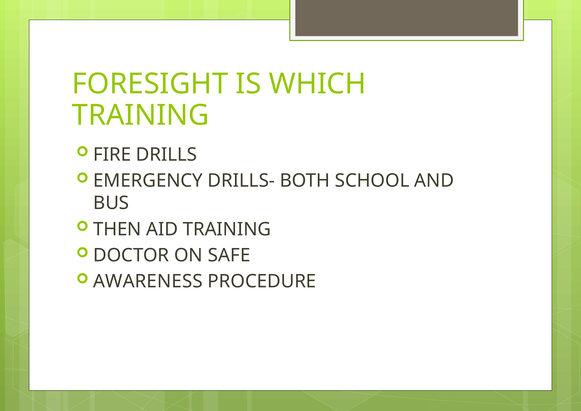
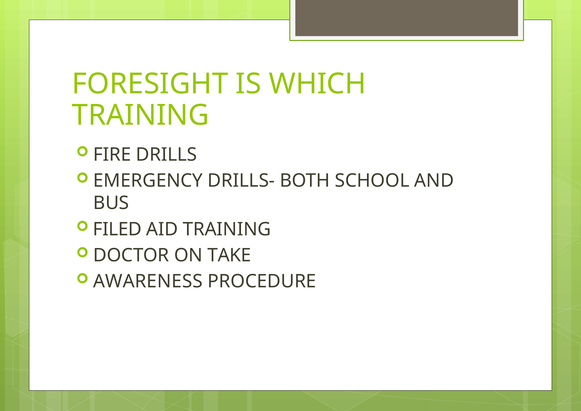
THEN: THEN -> FILED (117, 229)
SAFE: SAFE -> TAKE (229, 255)
